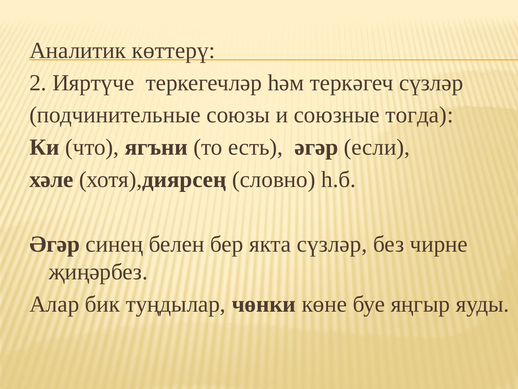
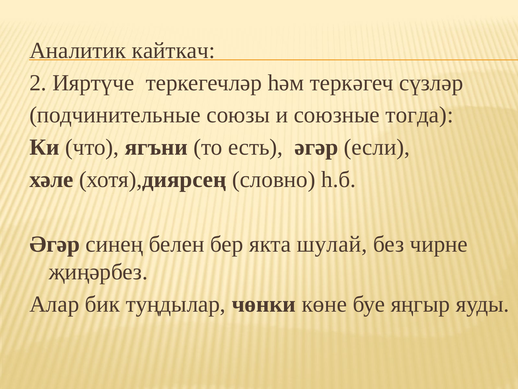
көттерү: көттерү -> кайткач (174, 50)
якта сүзләр: сүзләр -> шулай (332, 244)
